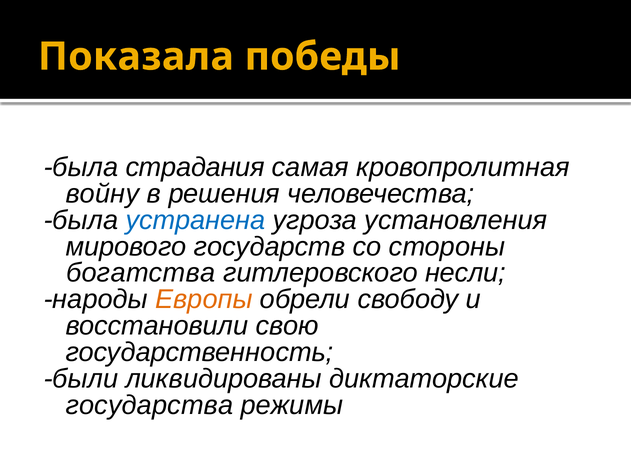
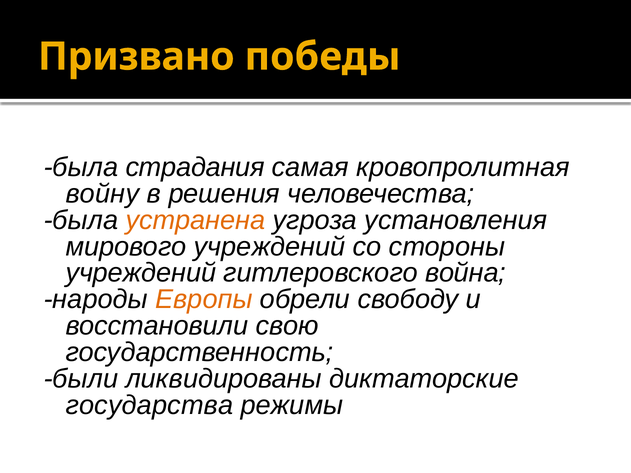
Показала: Показала -> Призвано (136, 57)
устранена colour: blue -> orange (195, 220)
мирового государств: государств -> учреждений (270, 247)
богатства: богатства -> учреждений (141, 273)
несли: несли -> война (466, 273)
